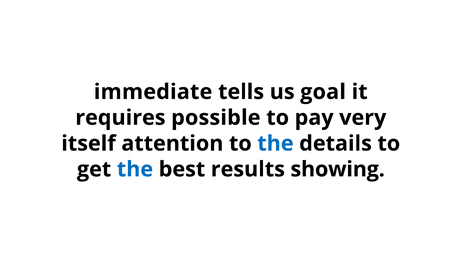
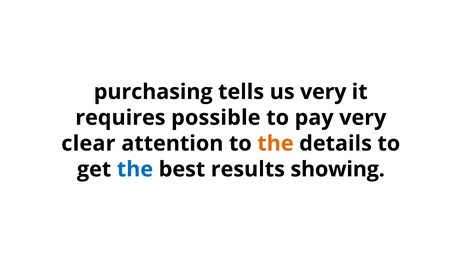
immediate: immediate -> purchasing (153, 92)
us goal: goal -> very (323, 92)
itself: itself -> clear (88, 144)
the colour: blue -> orange (275, 144)
